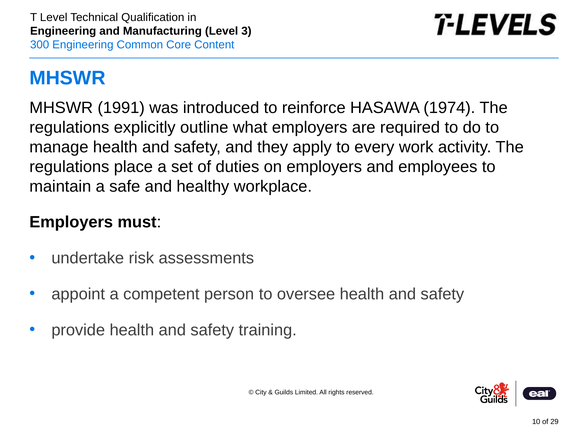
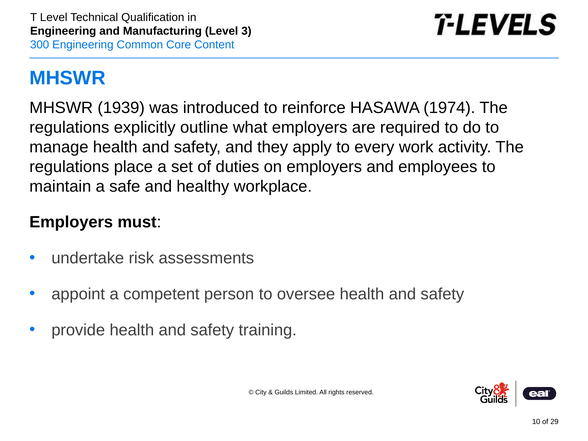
1991: 1991 -> 1939 (121, 108)
